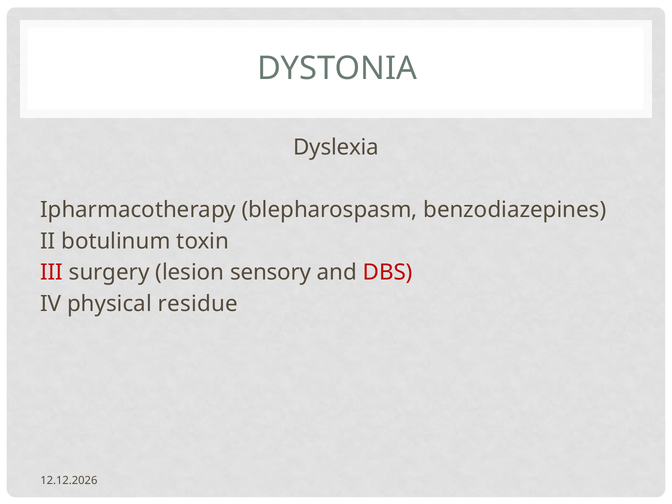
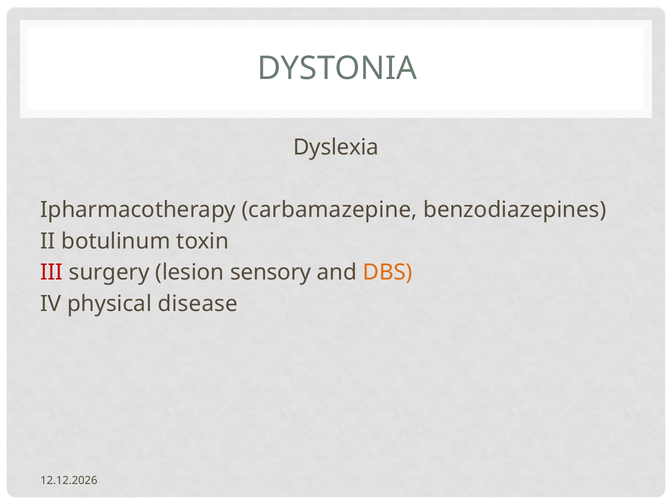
blepharospasm: blepharospasm -> carbamazepine (329, 210)
DBS colour: red -> orange (388, 273)
residue: residue -> disease (198, 304)
